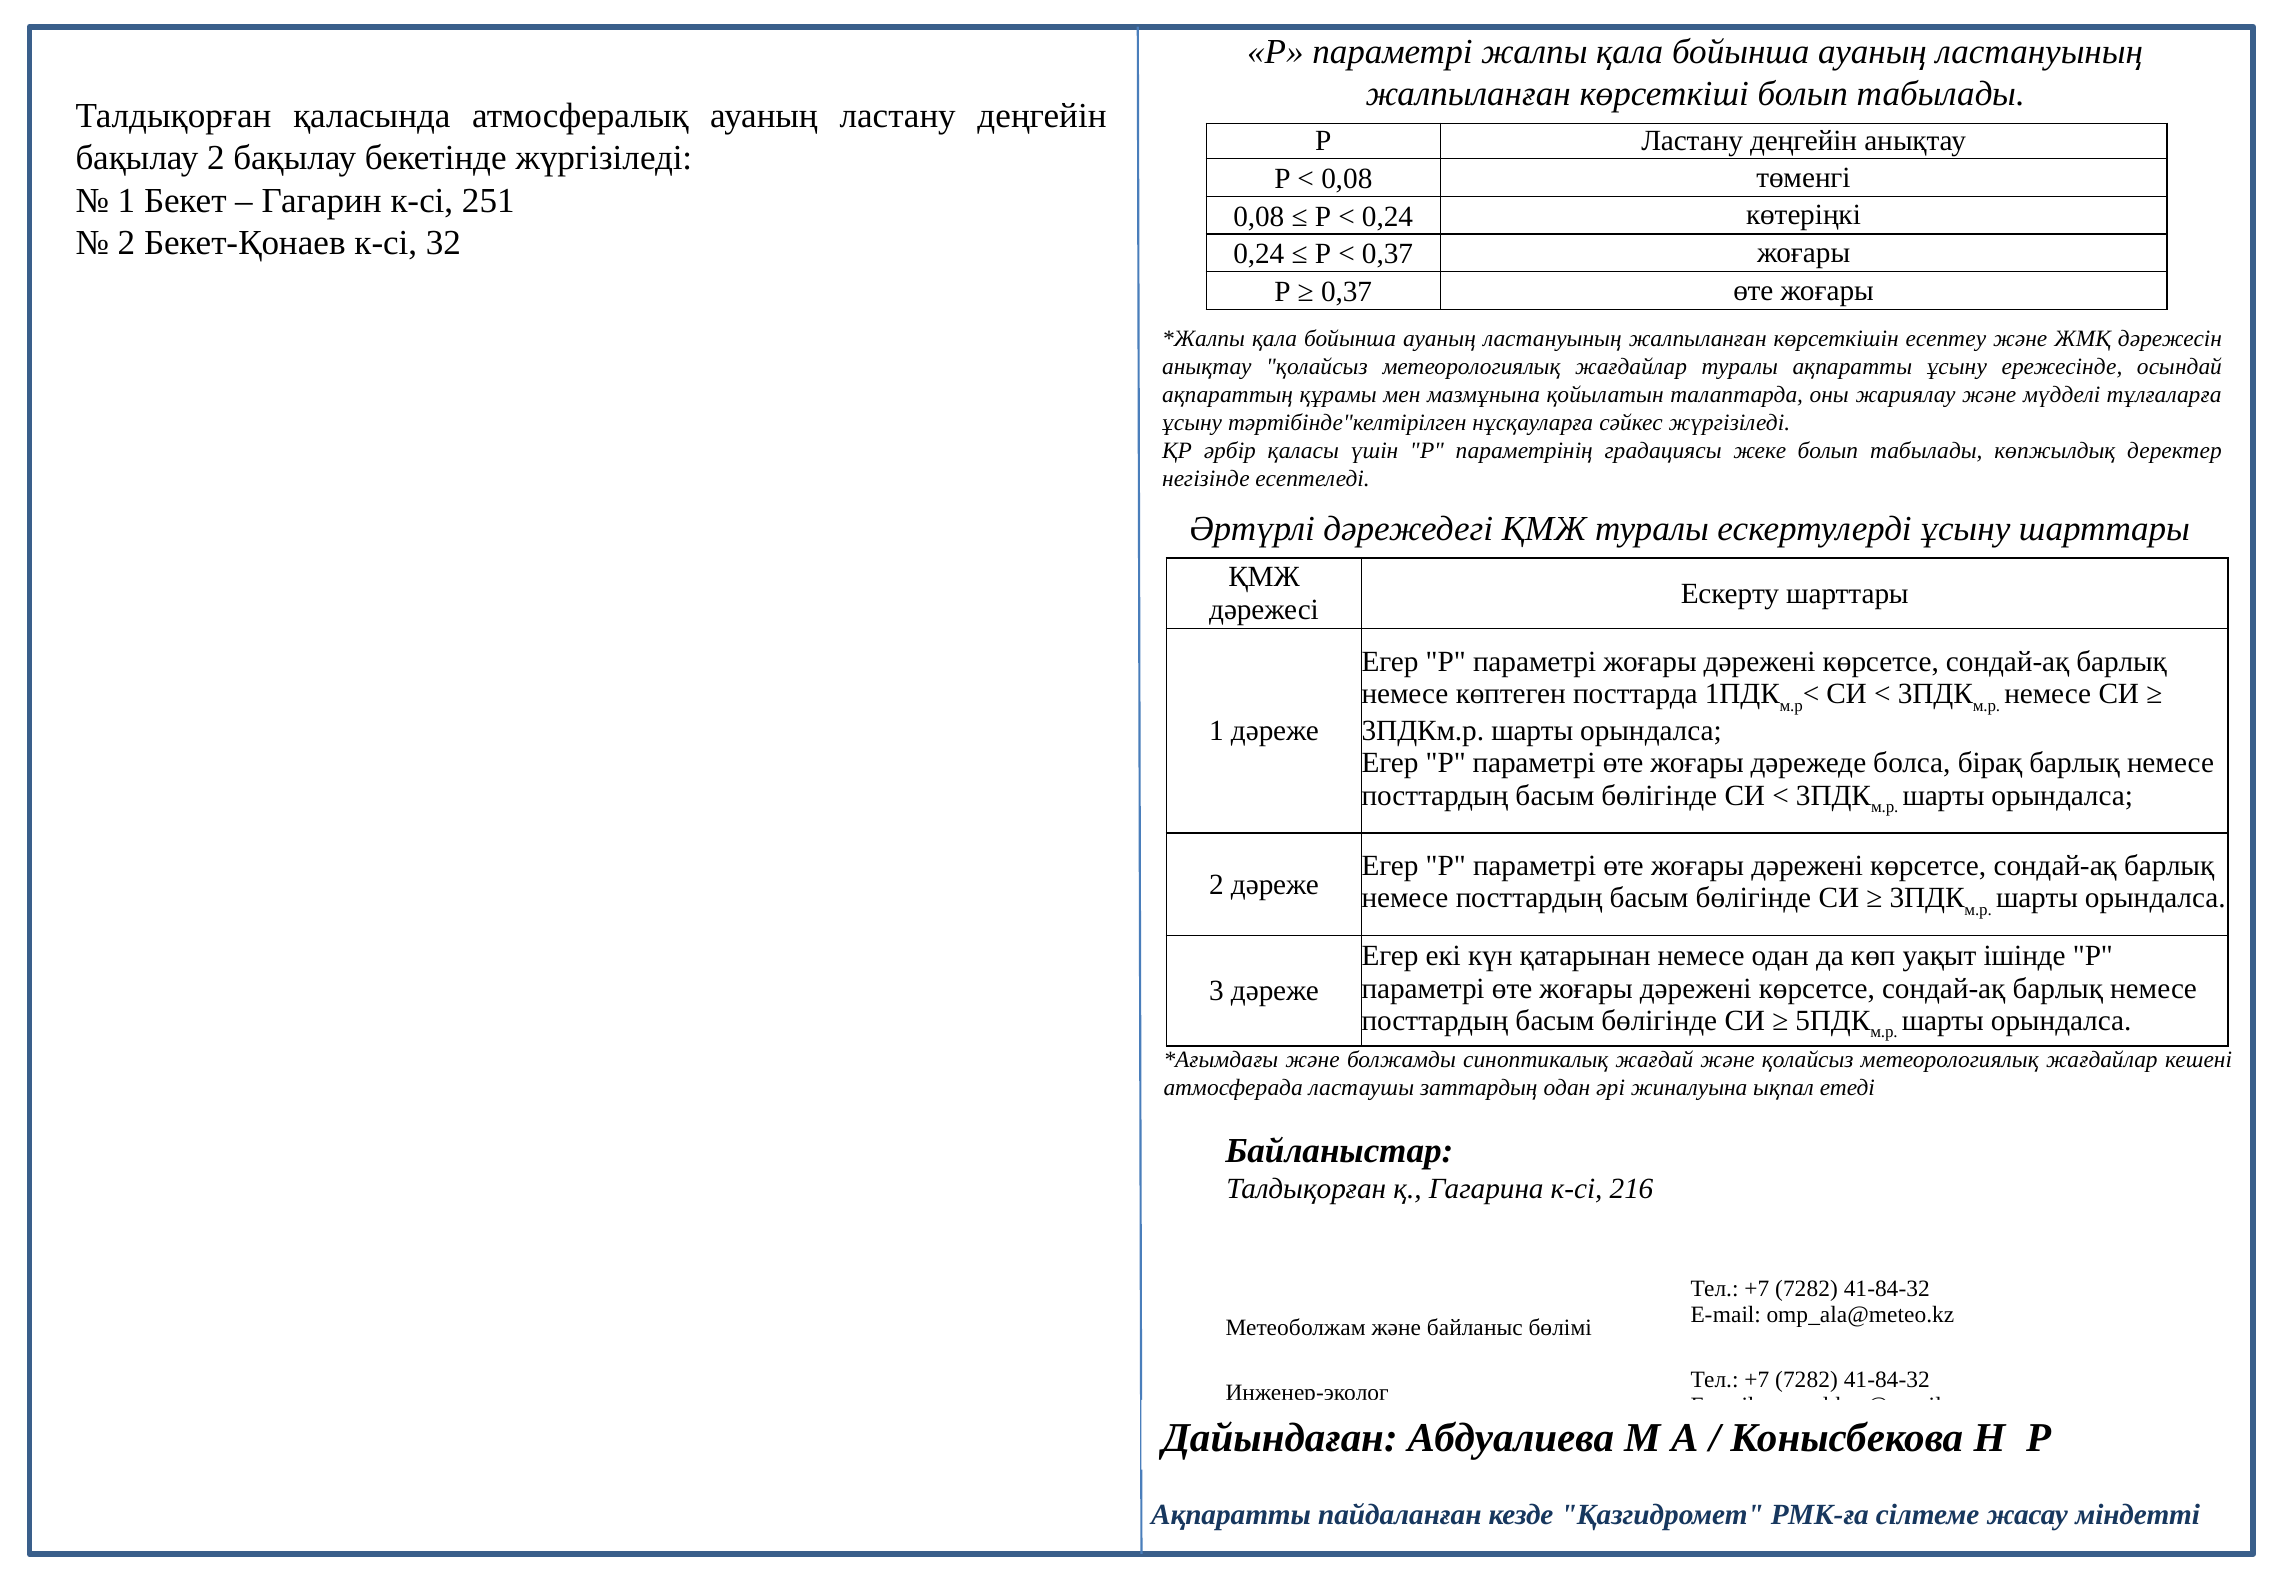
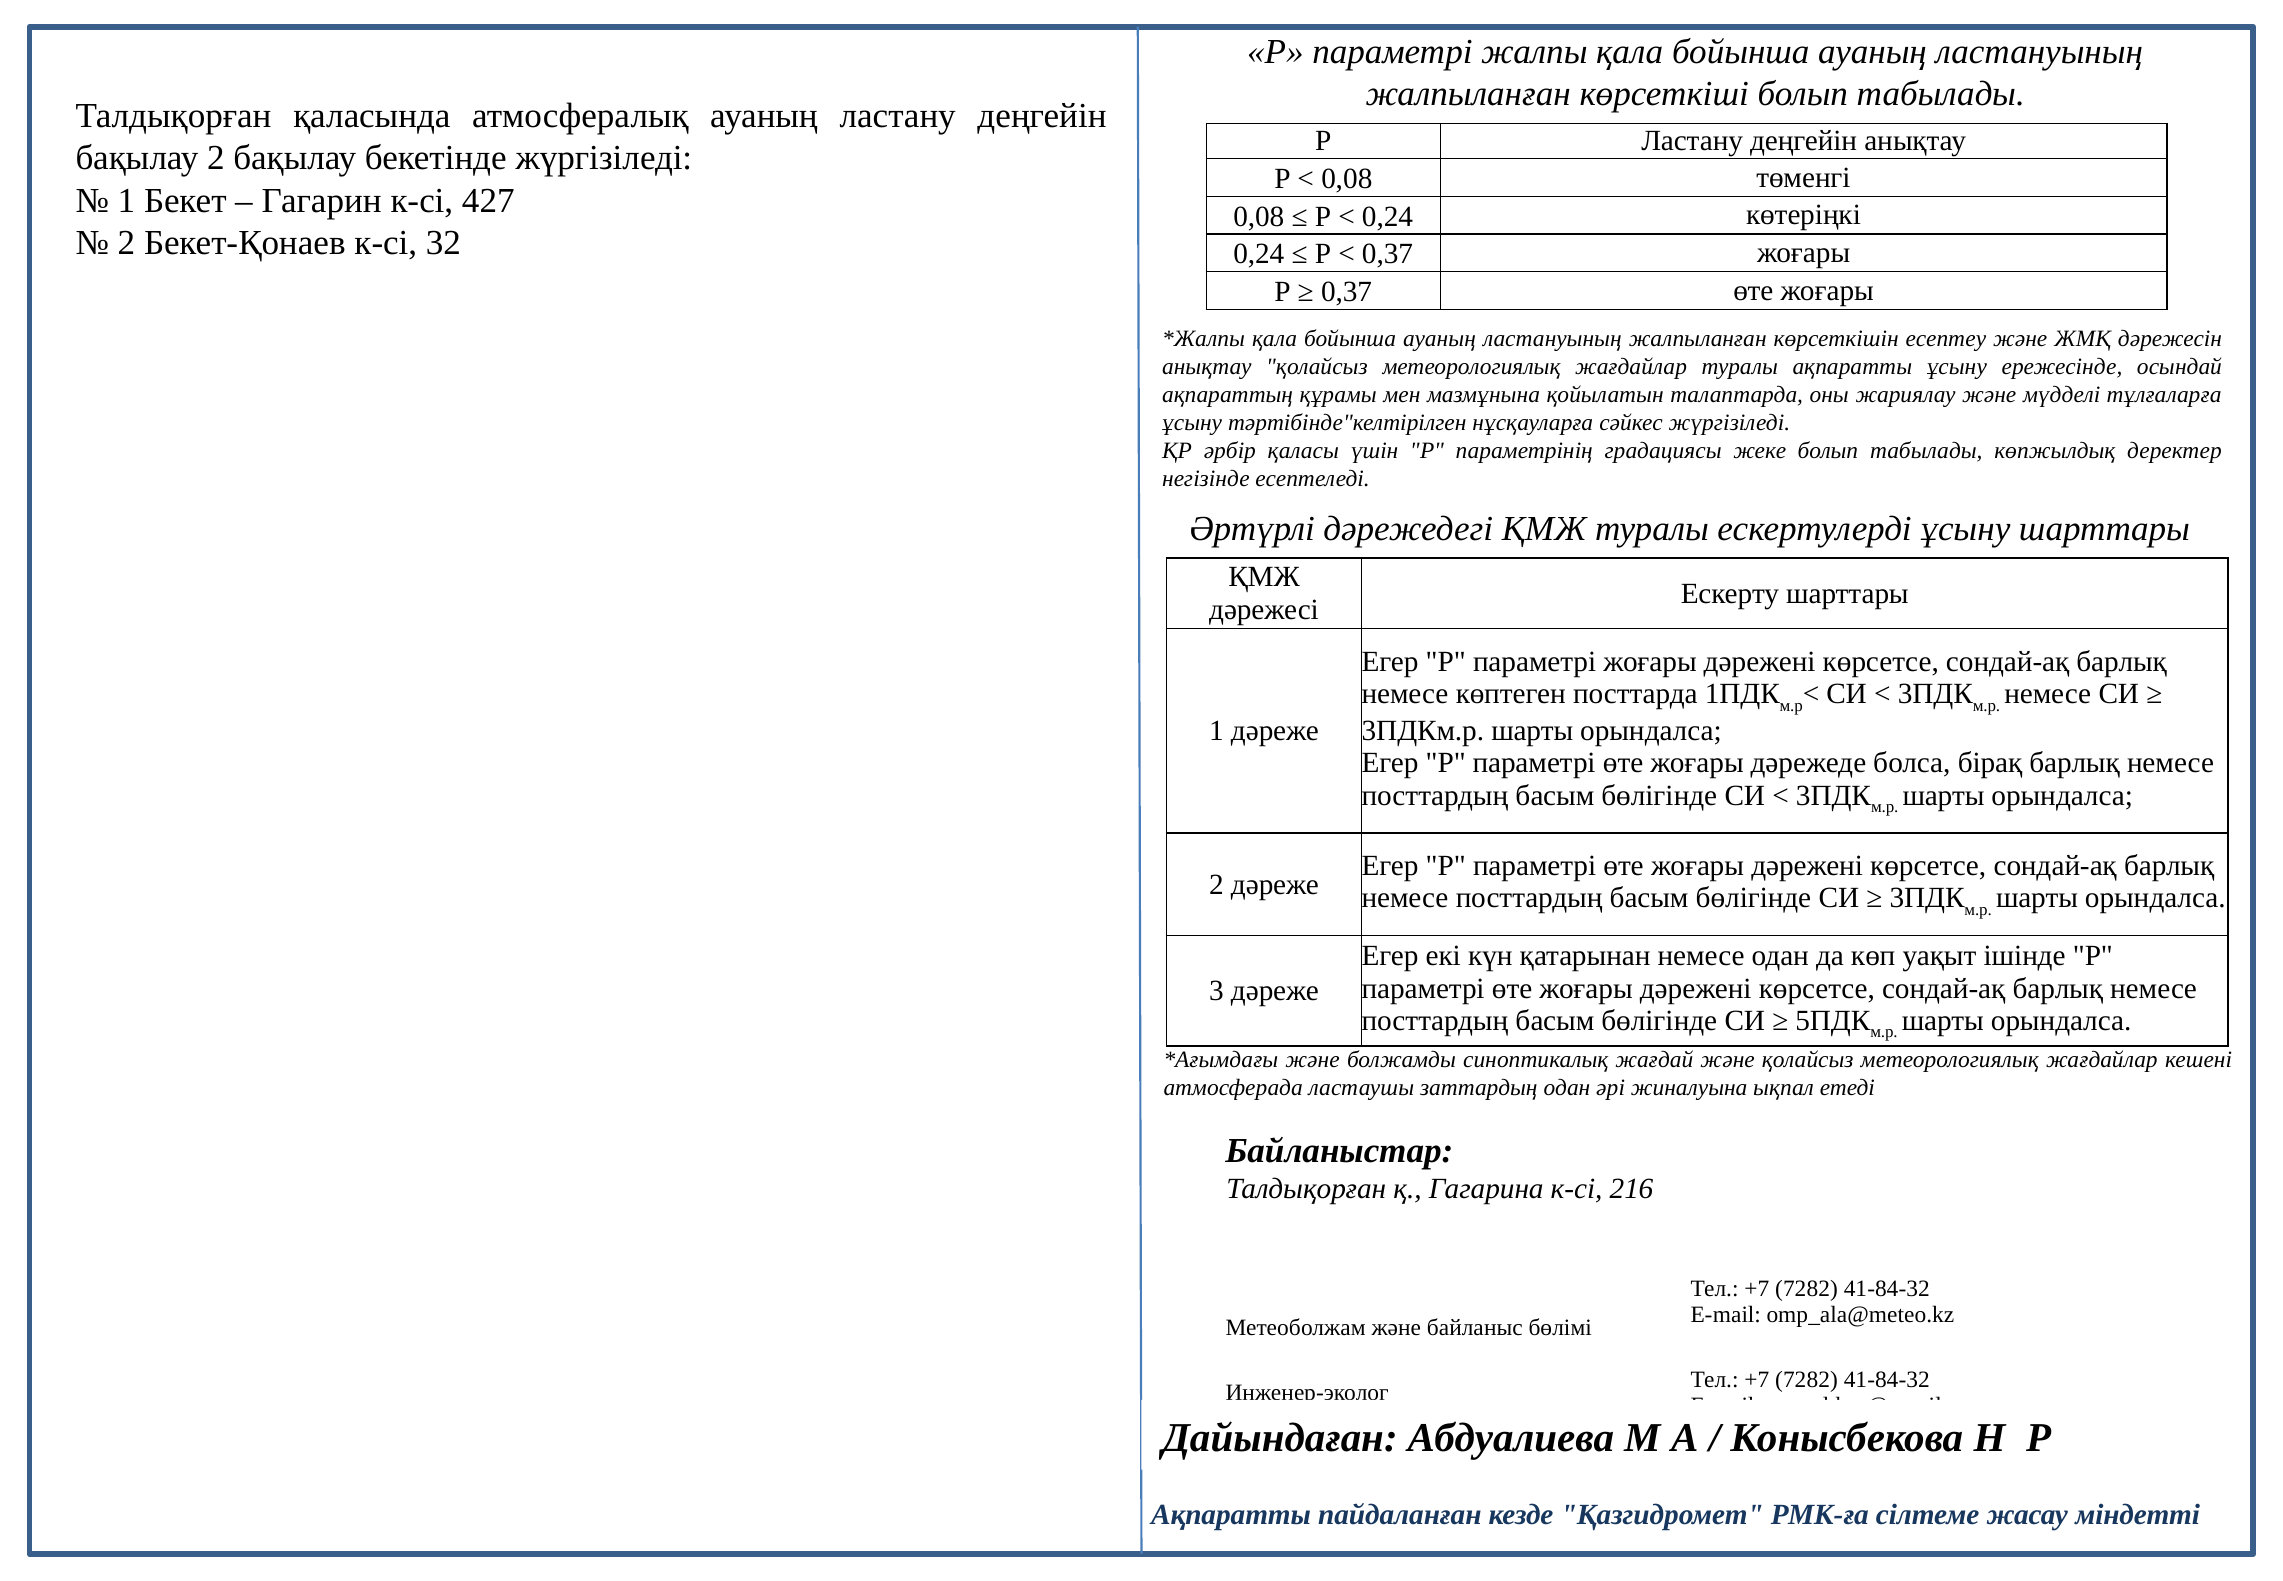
251: 251 -> 427 (488, 200)
